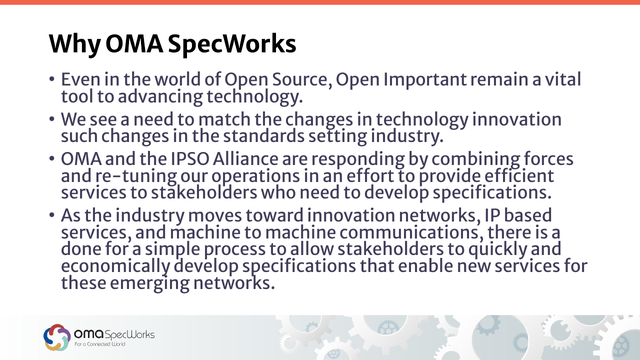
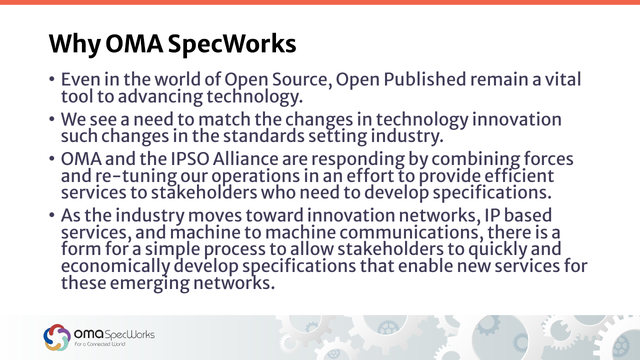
Important: Important -> Published (425, 80)
done: done -> form (81, 250)
